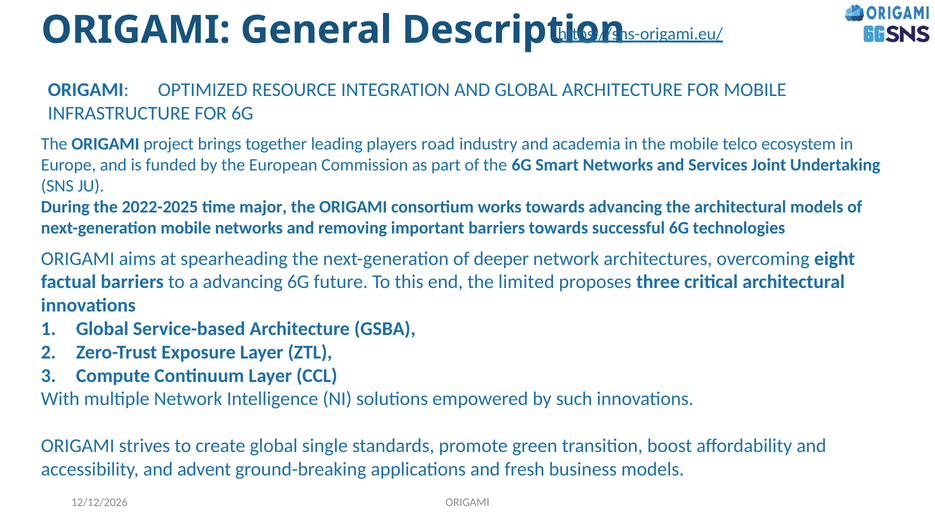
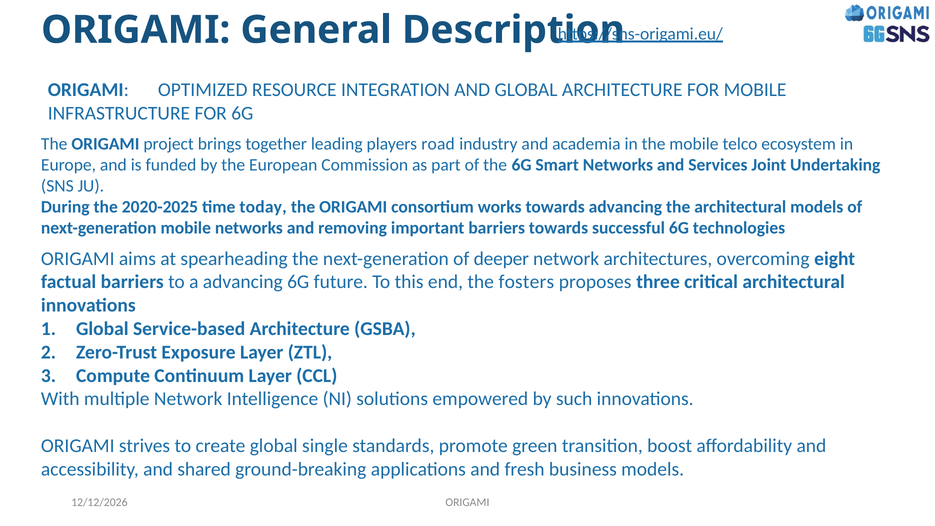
2022-2025: 2022-2025 -> 2020-2025 (160, 207)
major: major -> today (263, 207)
limited: limited -> fosters (526, 282)
advent: advent -> shared (204, 469)
